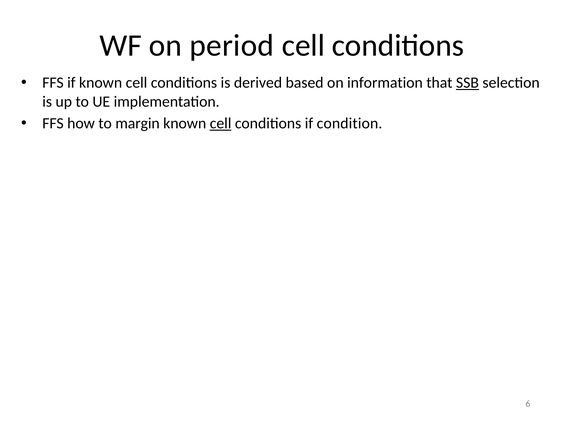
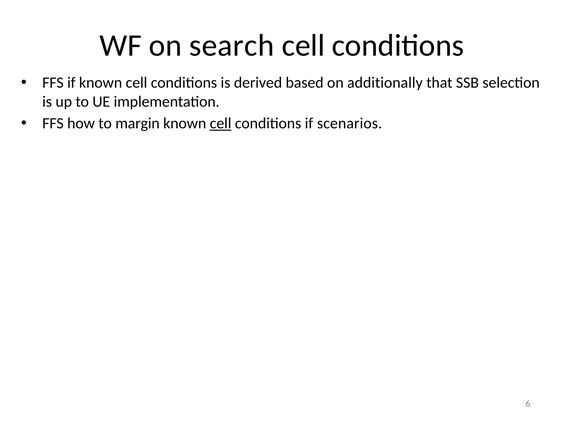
period: period -> search (232, 45)
information: information -> additionally (385, 83)
SSB underline: present -> none (467, 83)
condition: condition -> scenarios (350, 123)
